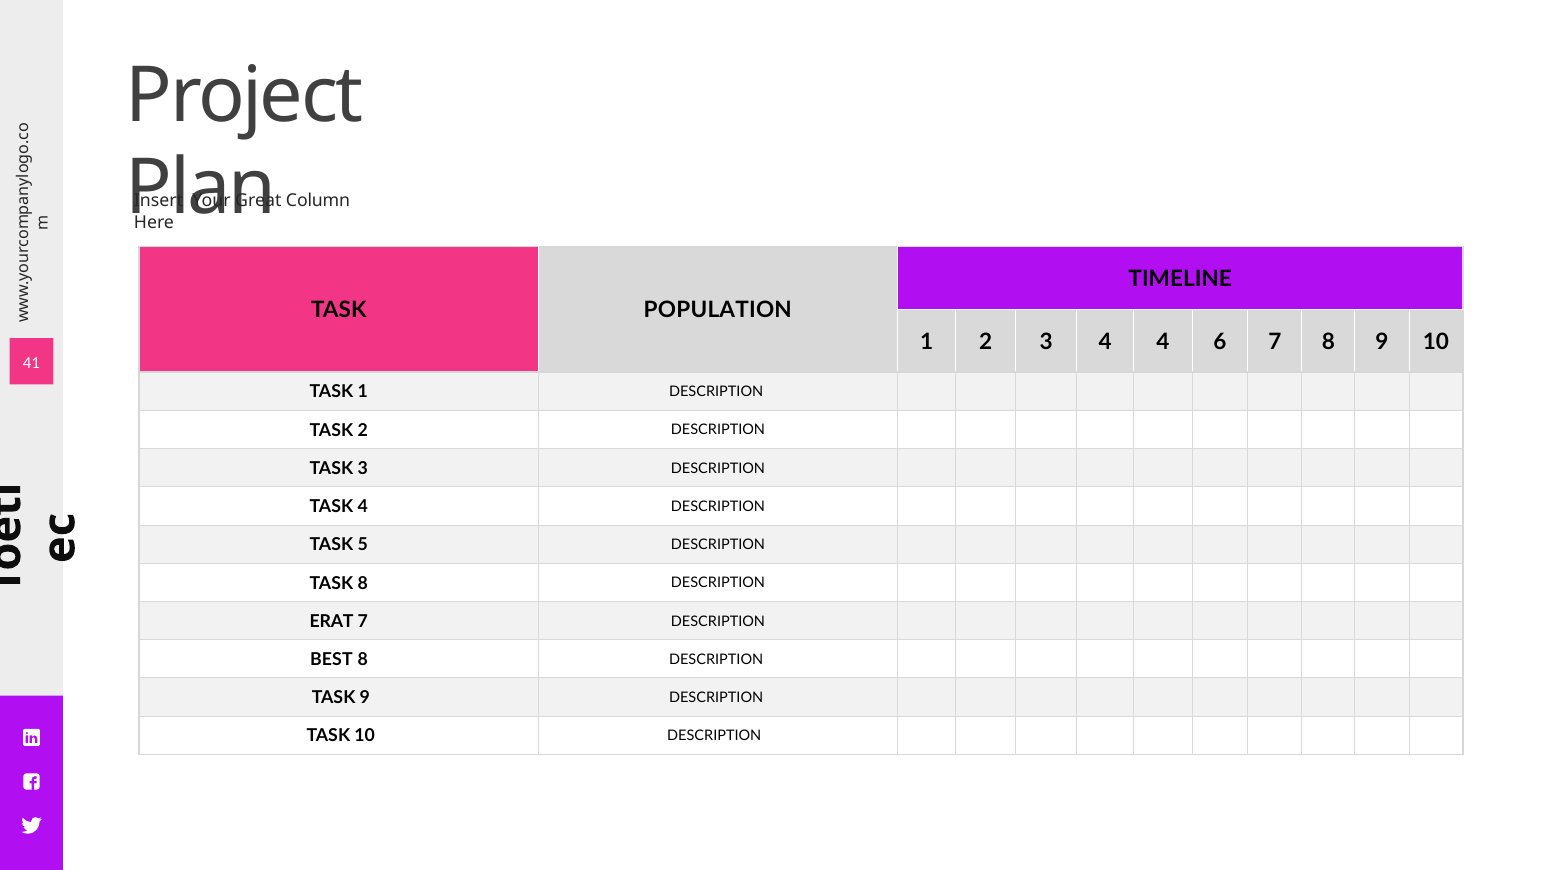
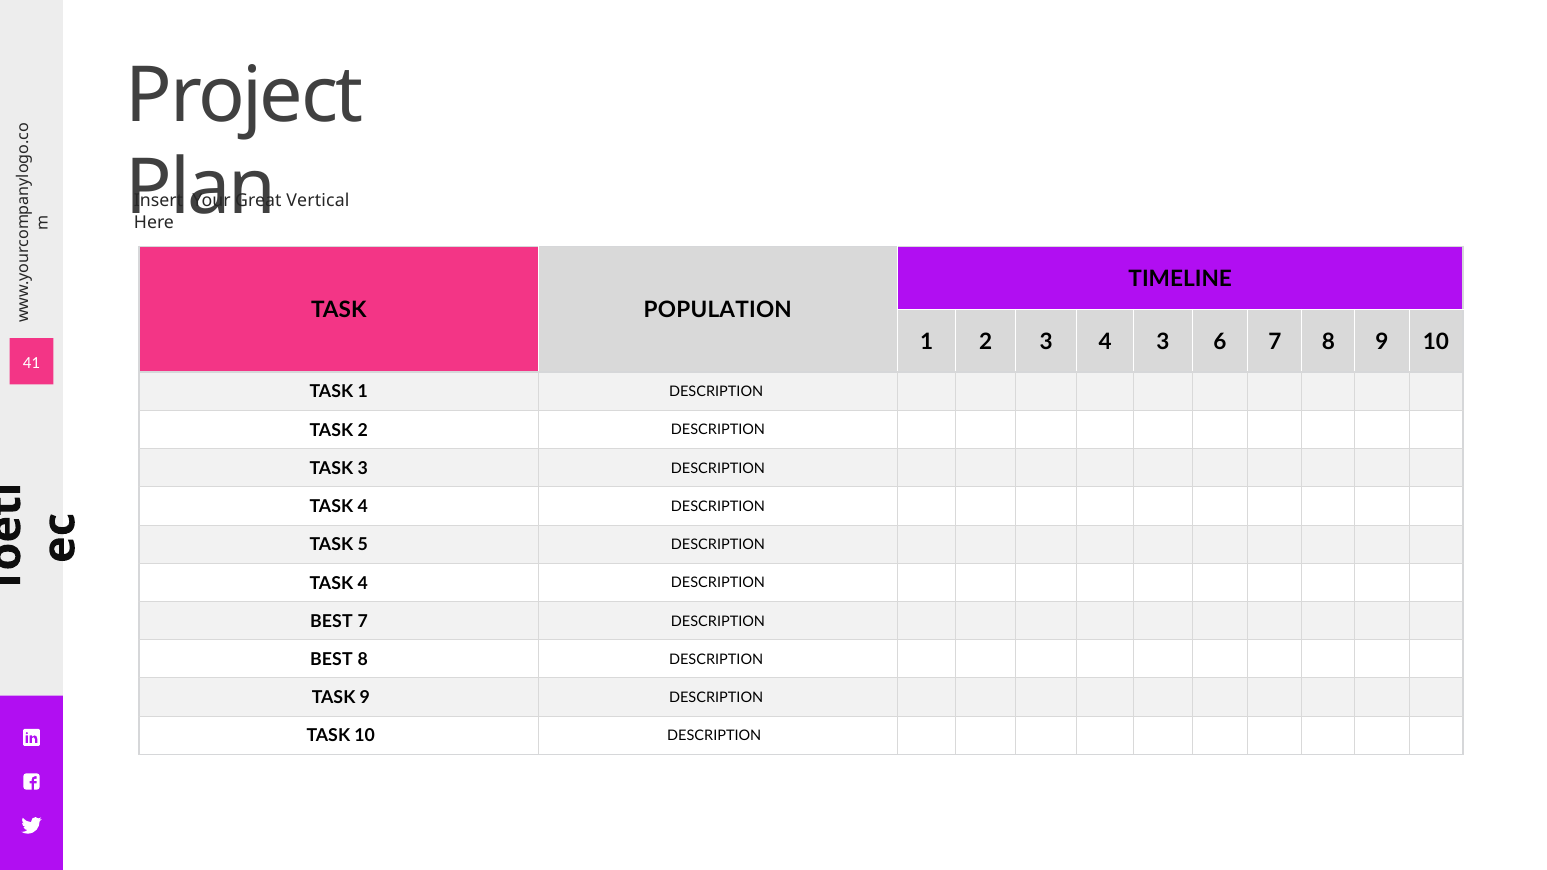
Column: Column -> Vertical (318, 201)
4 4: 4 -> 3 (1163, 342)
8: 8 -> 4 (363, 583)
ERAT: ERAT -> BEST (331, 622)
